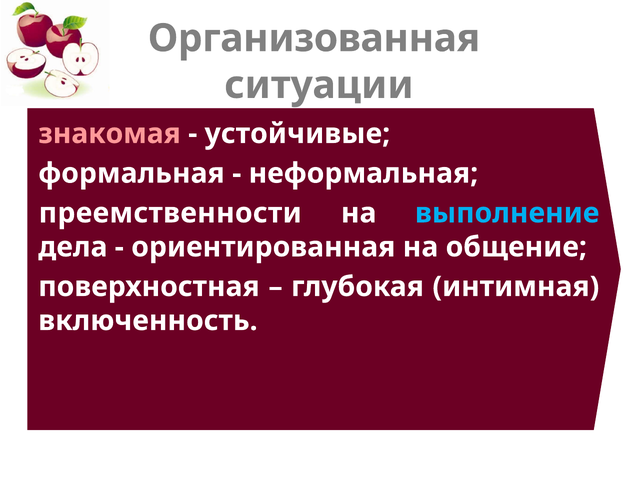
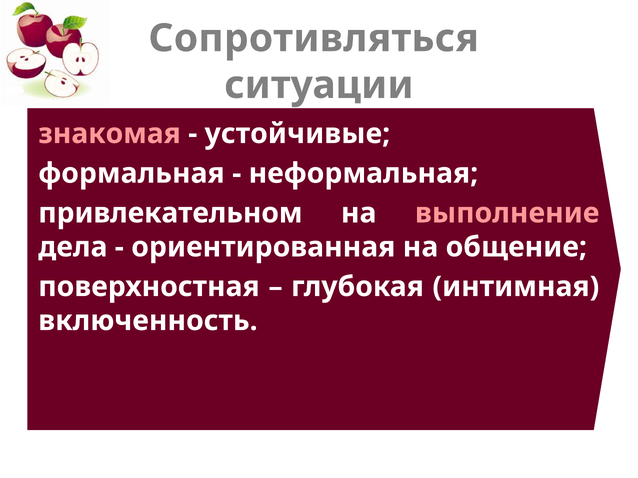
Организованная: Организованная -> Сопротивляться (314, 38)
преемственности: преемственности -> привлекательном (170, 213)
выполнение colour: light blue -> pink (507, 213)
